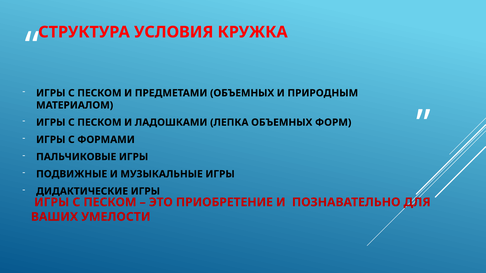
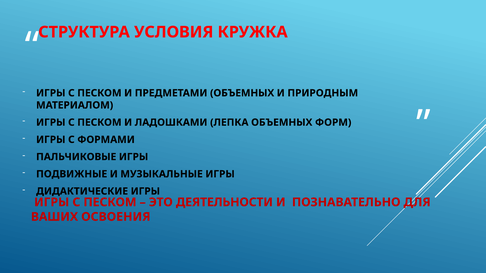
ПРИОБРЕТЕНИЕ: ПРИОБРЕТЕНИЕ -> ДЕЯТЕЛЬНОСТИ (224, 202)
УМЕЛОСТИ: УМЕЛОСТИ -> ОСВОЕНИЯ (116, 217)
